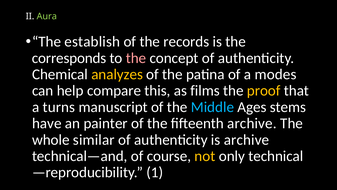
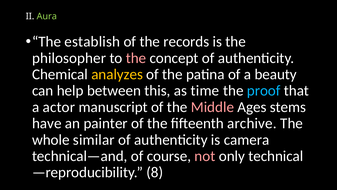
corresponds: corresponds -> philosopher (69, 58)
modes: modes -> beauty (276, 74)
compare: compare -> between (114, 91)
films: films -> time (205, 91)
proof colour: yellow -> light blue (264, 91)
turns: turns -> actor (59, 107)
Middle colour: light blue -> pink (212, 107)
is archive: archive -> camera (247, 139)
not colour: yellow -> pink (205, 156)
1: 1 -> 8 (155, 172)
